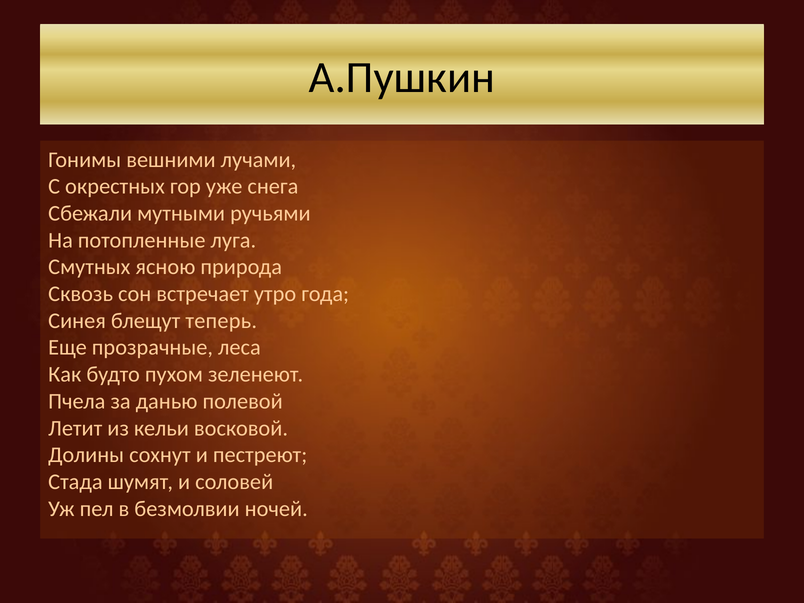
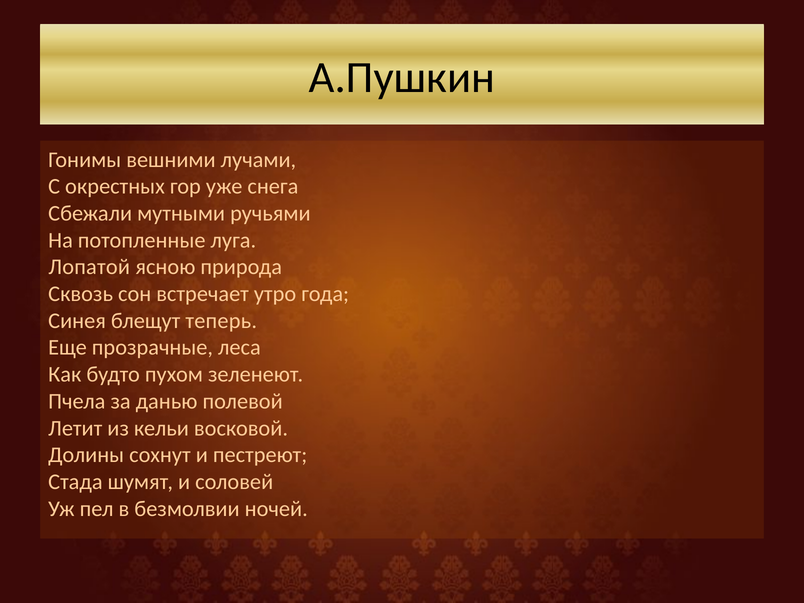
Смутных: Смутных -> Лопатой (89, 267)
